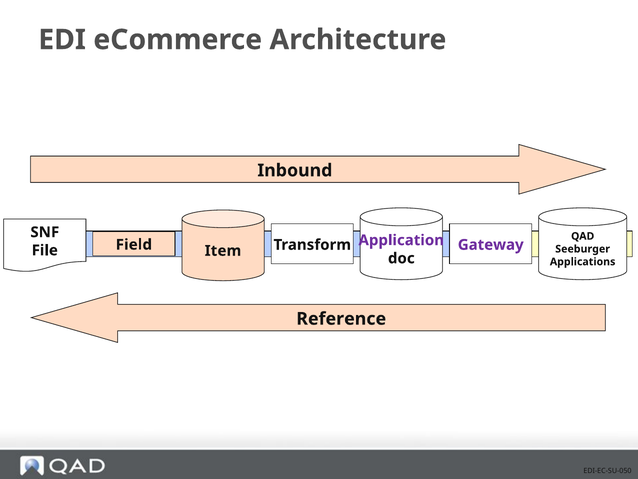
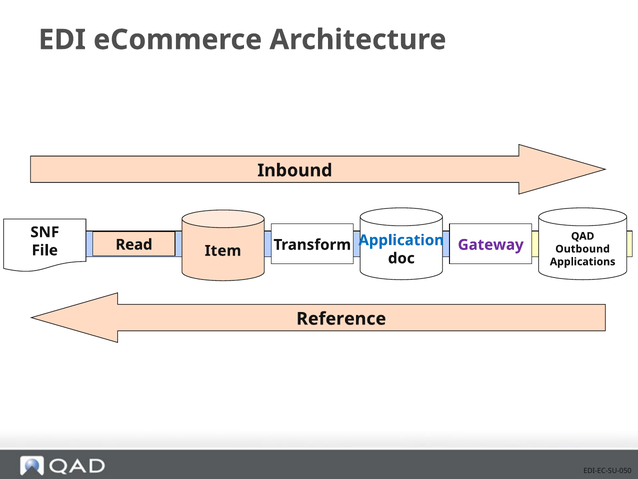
Seeburger: Seeburger -> Outbound (583, 249)
Field: Field -> Read (134, 244)
Application colour: purple -> blue (401, 240)
